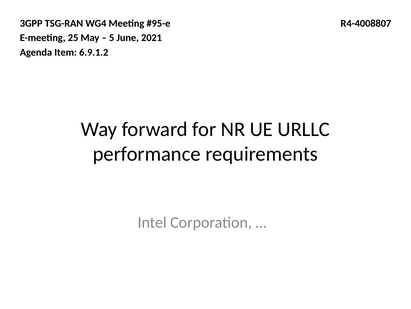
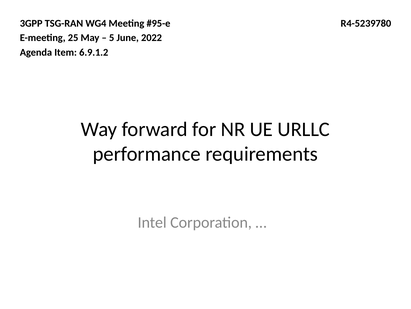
R4-4008807: R4-4008807 -> R4-5239780 (366, 23)
2021: 2021 -> 2022 (152, 38)
